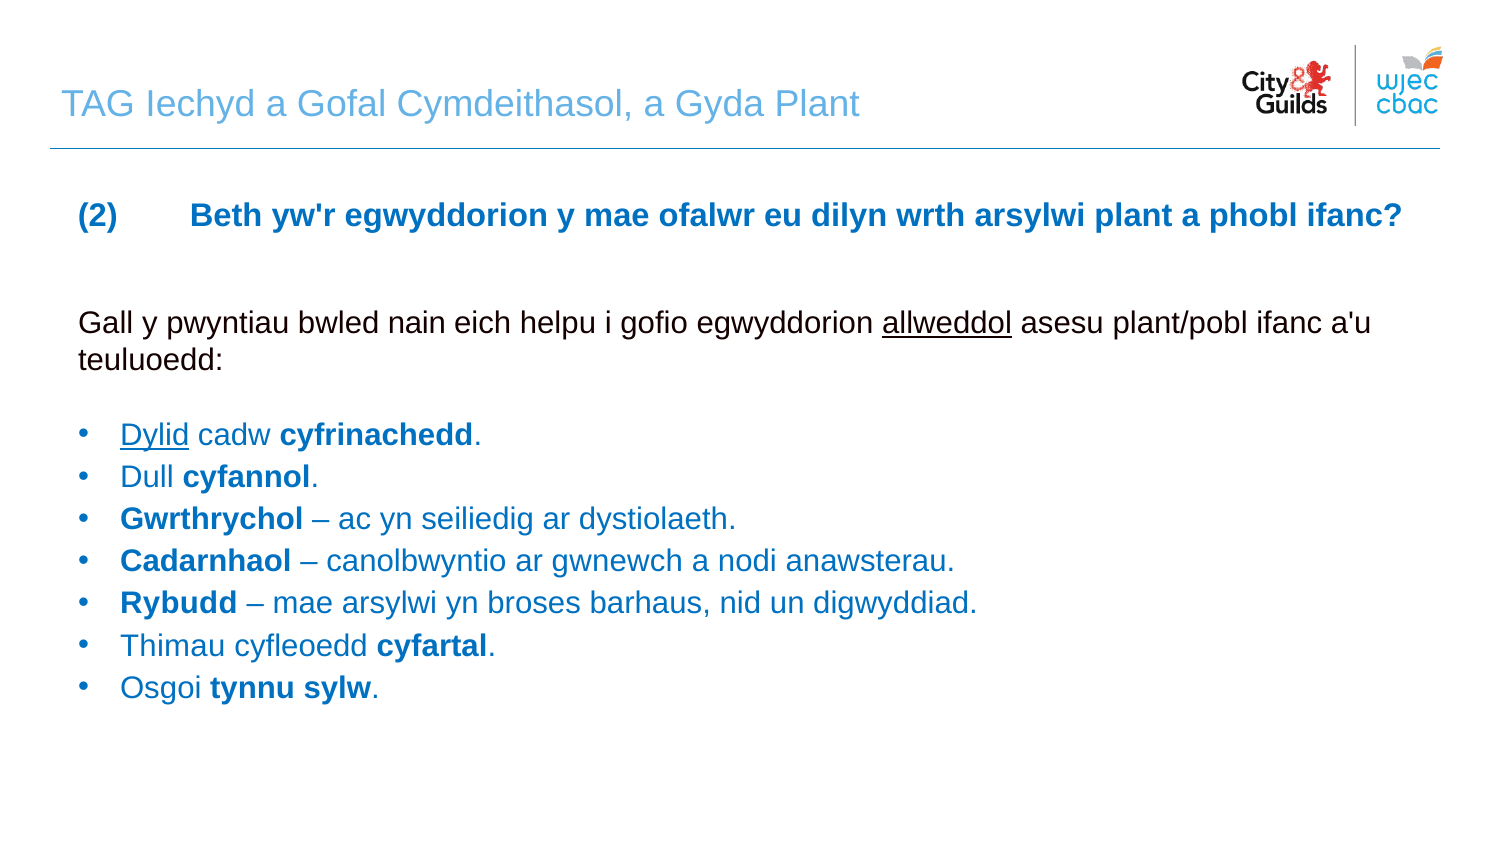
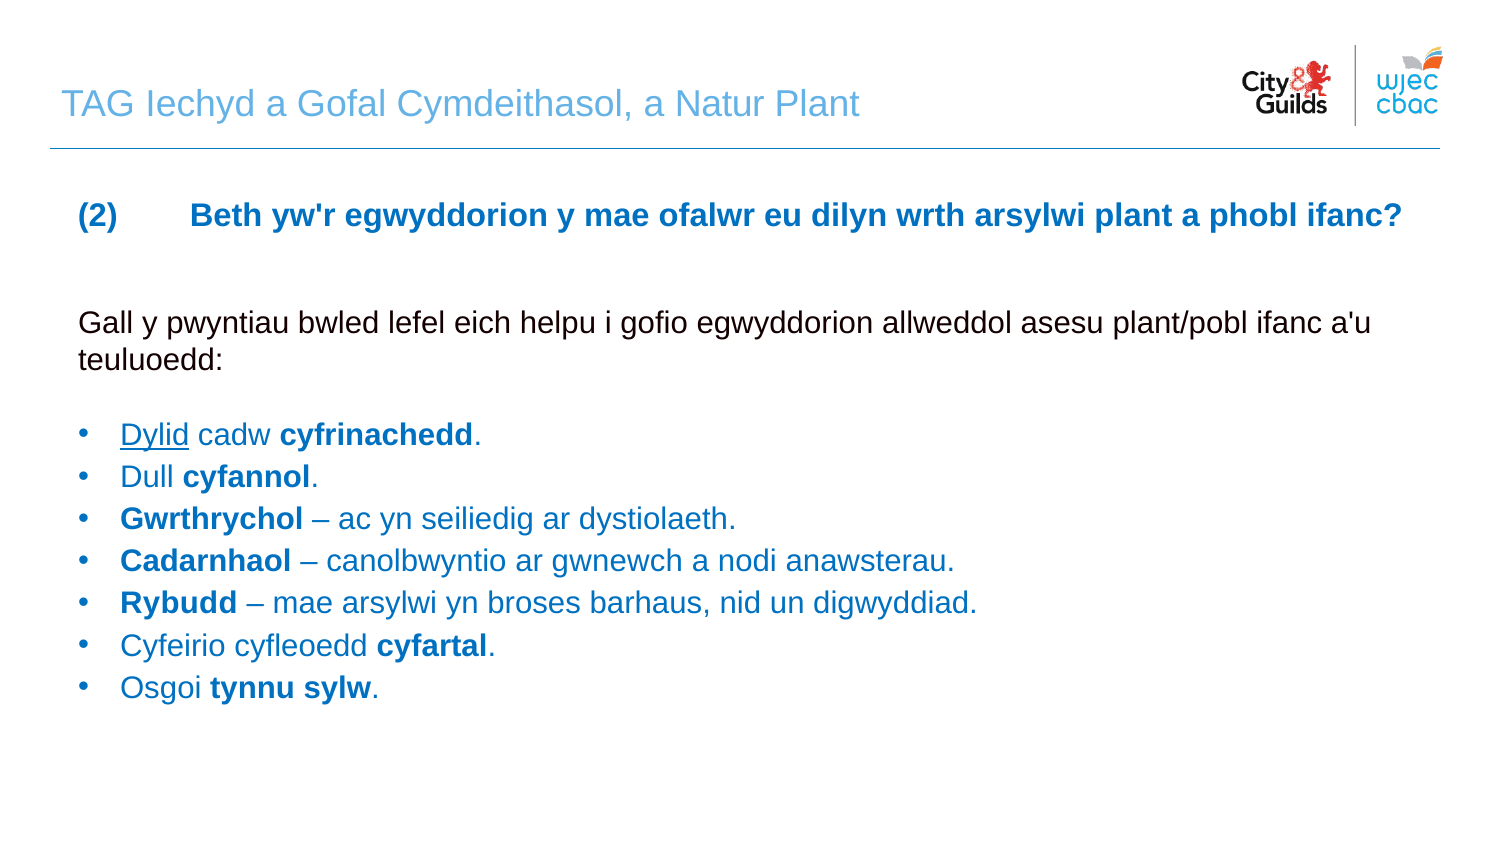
Gyda: Gyda -> Natur (720, 104)
nain: nain -> lefel (417, 323)
allweddol underline: present -> none (947, 323)
Thimau: Thimau -> Cyfeirio (173, 646)
